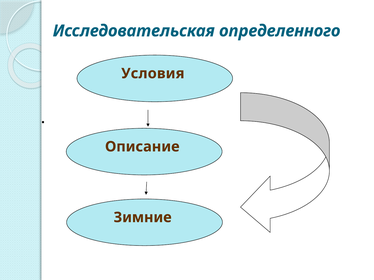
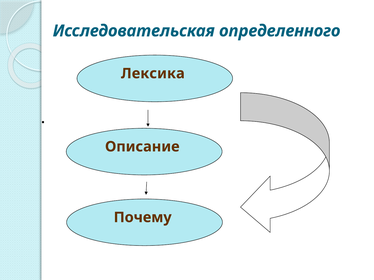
Условия: Условия -> Лексика (153, 74)
Зимние: Зимние -> Почему (143, 218)
